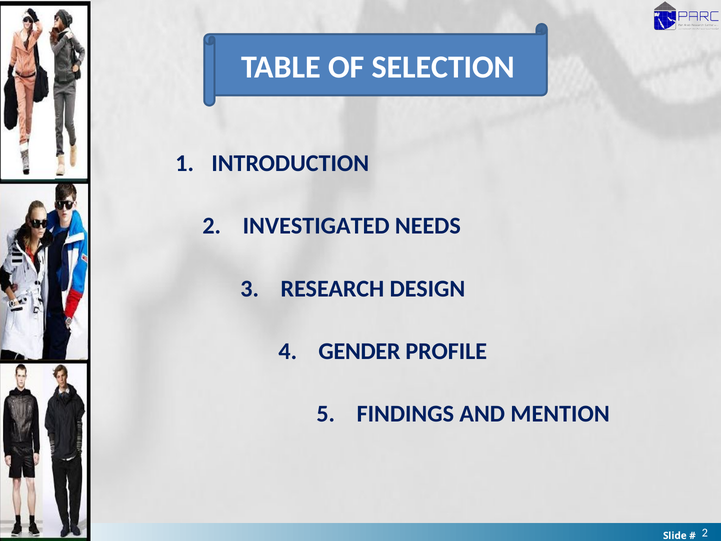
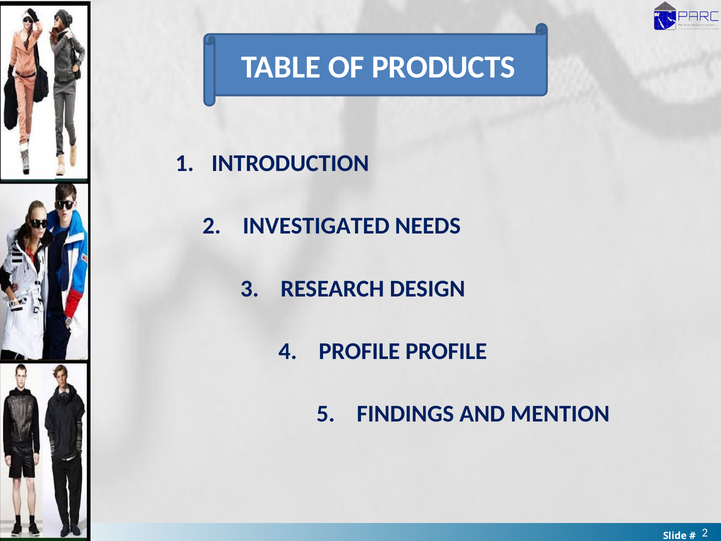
SELECTION: SELECTION -> PRODUCTS (443, 67)
4 GENDER: GENDER -> PROFILE (359, 351)
